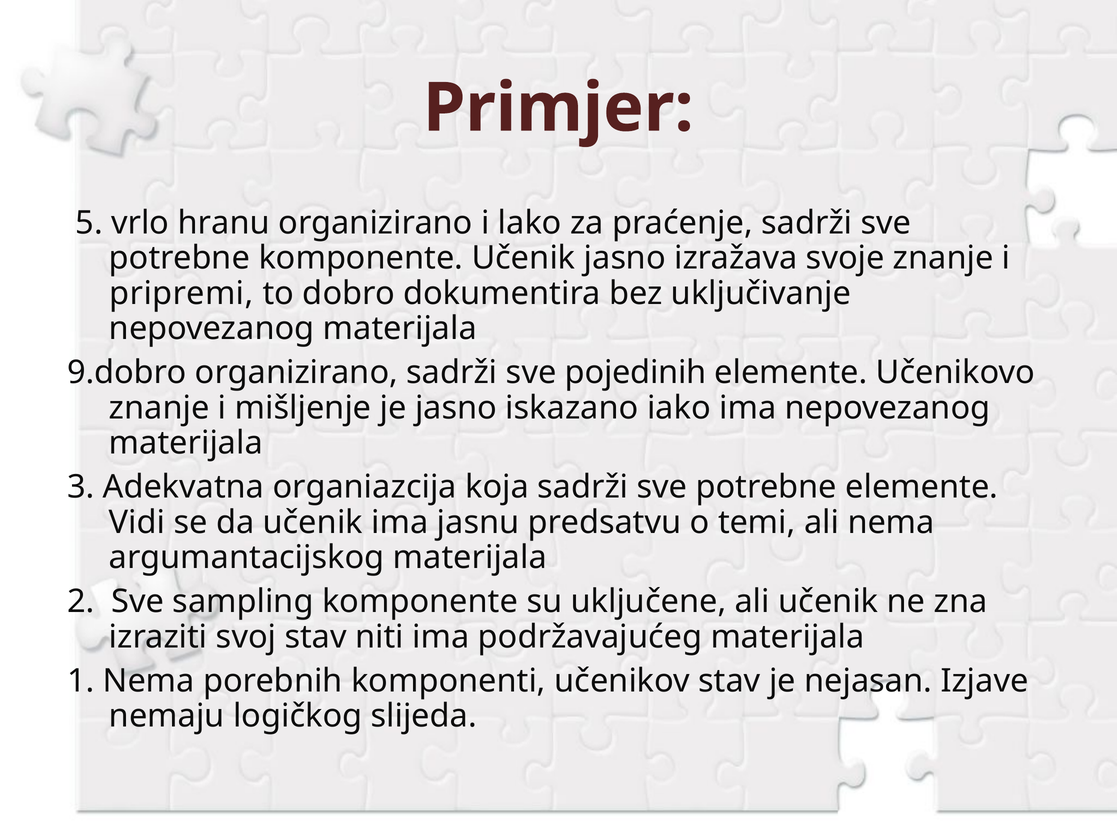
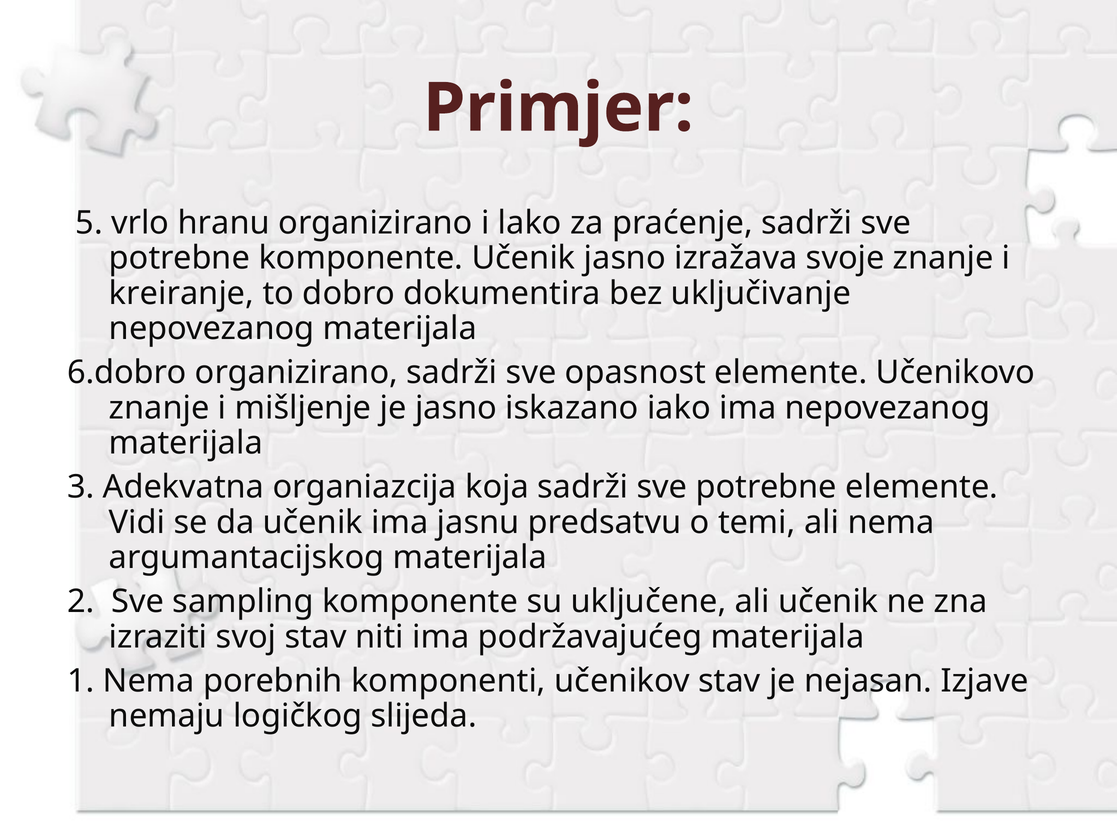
pripremi: pripremi -> kreiranje (182, 293)
9.dobro: 9.dobro -> 6.dobro (127, 373)
pojedinih: pojedinih -> opasnost (635, 373)
